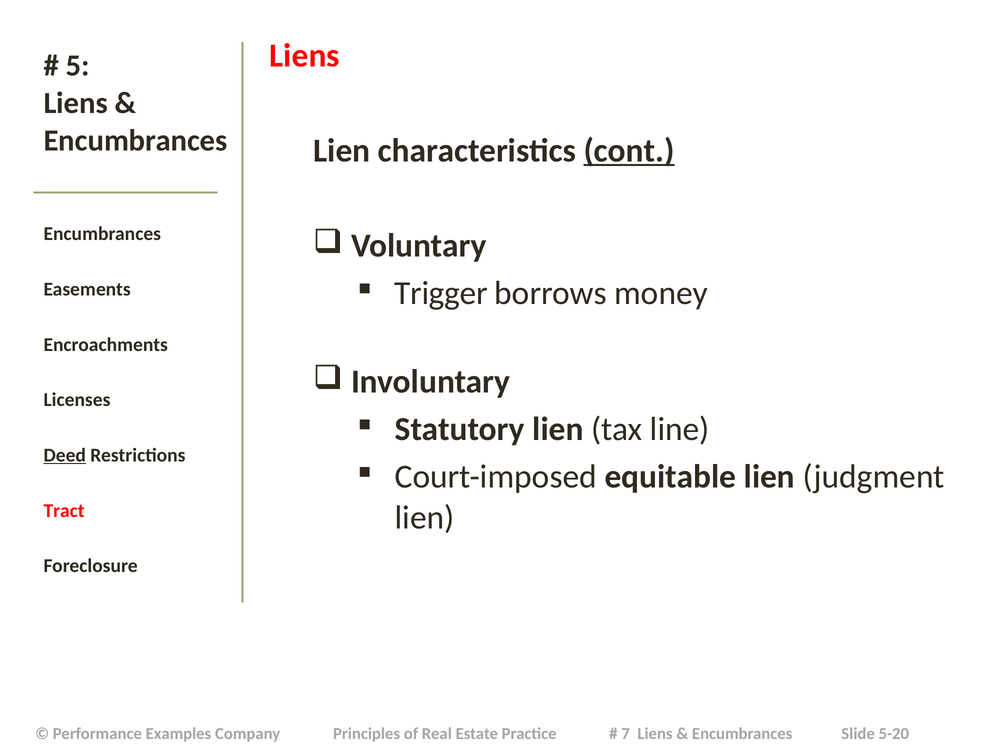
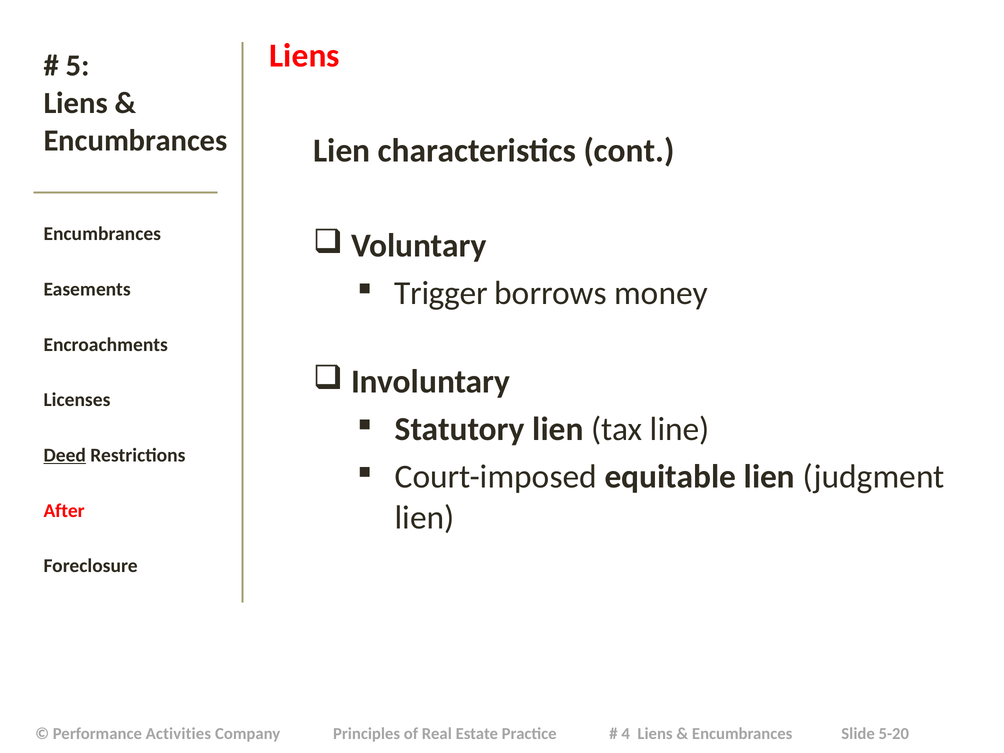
cont underline: present -> none (629, 151)
Tract: Tract -> After (64, 511)
Examples: Examples -> Activities (178, 734)
7: 7 -> 4 (626, 734)
